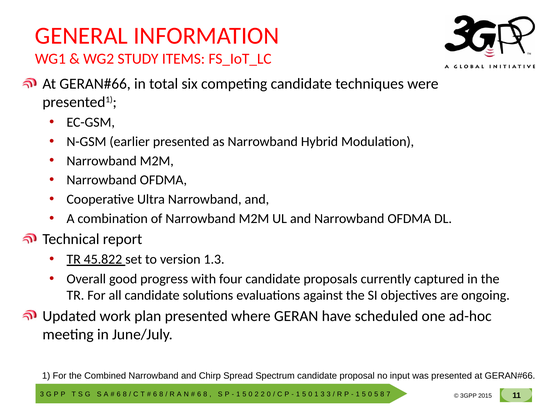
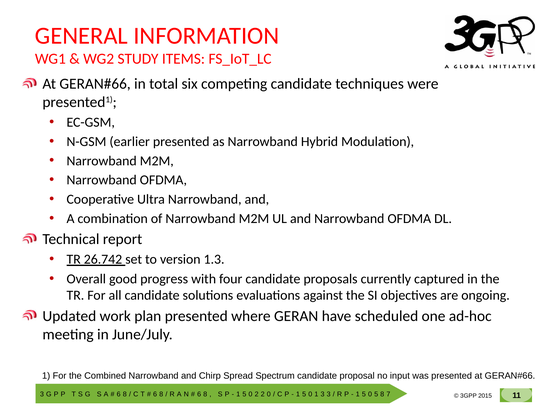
45.822: 45.822 -> 26.742 (103, 259)
